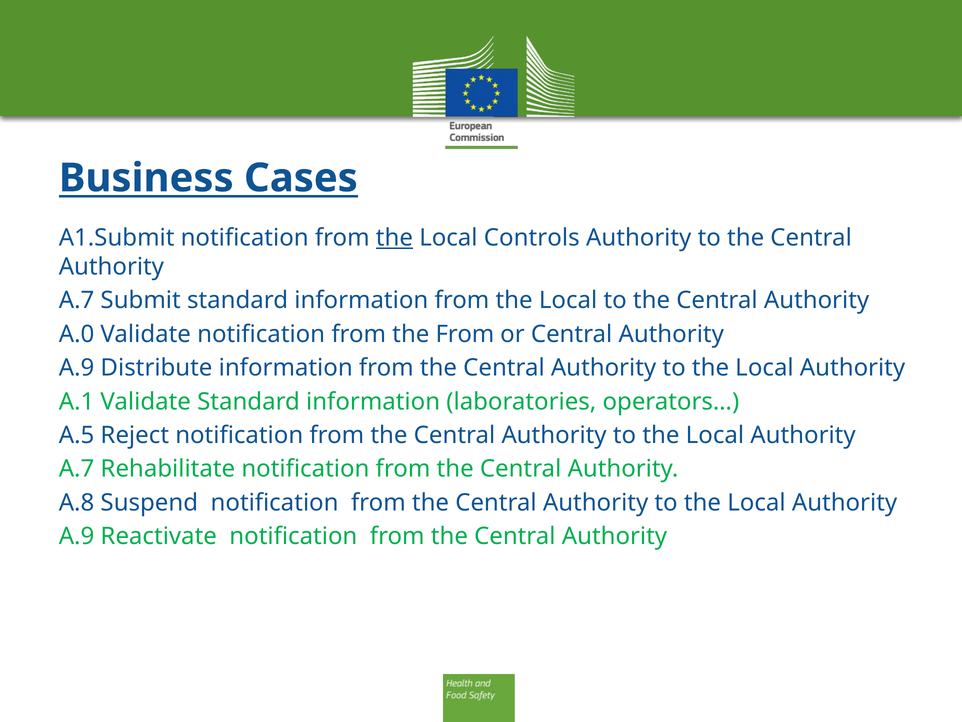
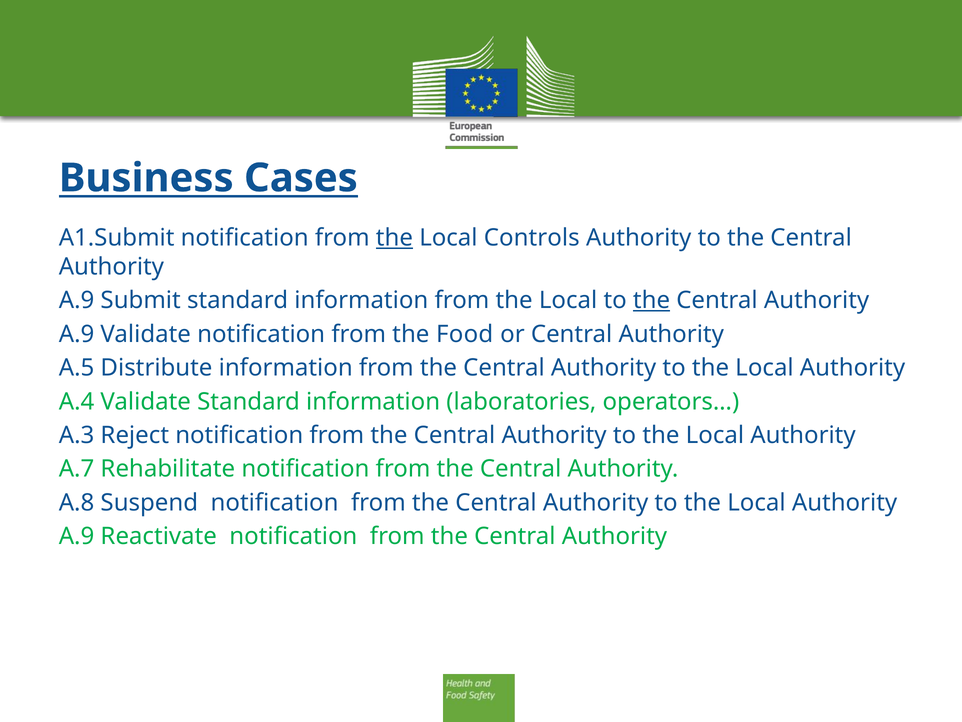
A.7: A.7 -> A.9 (77, 300)
the underline: none -> present (652, 300)
A.0: A.0 -> A.9 (77, 334)
the From: From -> Food (465, 334)
A.9: A.9 -> A.5 (77, 368)
A.1: A.1 -> A.4 (77, 401)
A.5: A.5 -> A.3 (77, 435)
